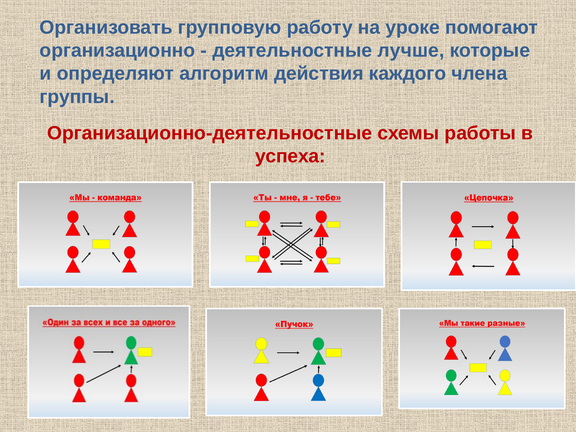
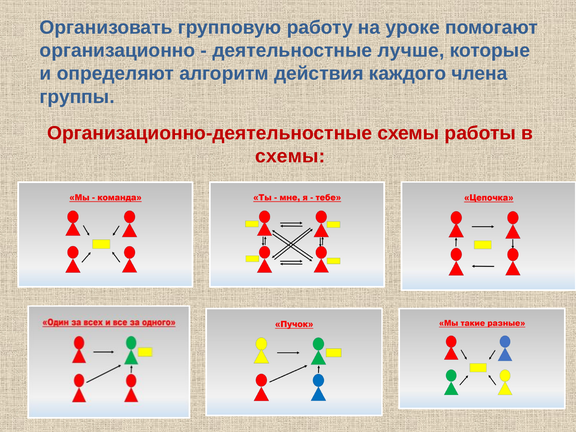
успеха: успеха -> схемы (290, 156)
